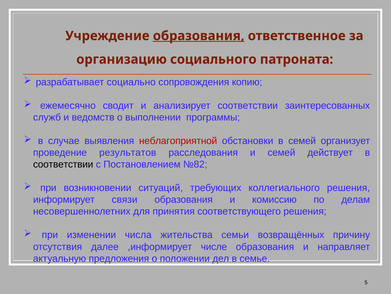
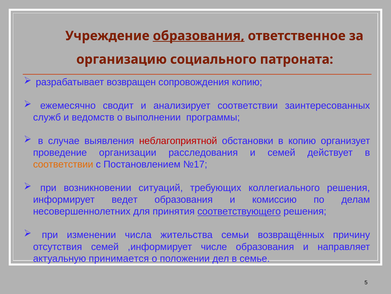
социально: социально -> возвращен (131, 82)
в семей: семей -> копию (302, 141)
результатов: результатов -> организации (128, 152)
соответствии colour: black -> orange (63, 164)
№82: №82 -> №17 (195, 164)
связи: связи -> ведет (125, 199)
соответствующего underline: none -> present (239, 211)
отсутствия далее: далее -> семей (105, 246)
предложения: предложения -> принимается (119, 258)
